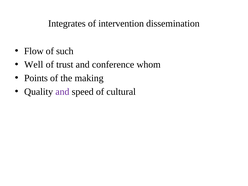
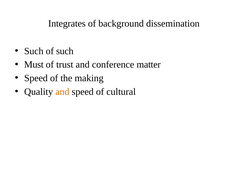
intervention: intervention -> background (121, 24)
Flow: Flow -> Such (34, 51)
Well: Well -> Must (34, 65)
whom: whom -> matter (149, 65)
Points: Points -> Speed (36, 78)
and colour: purple -> orange (62, 92)
